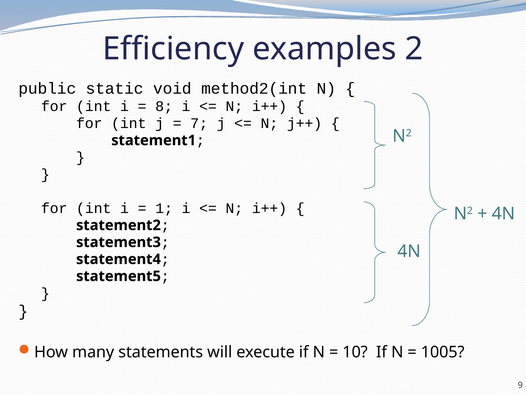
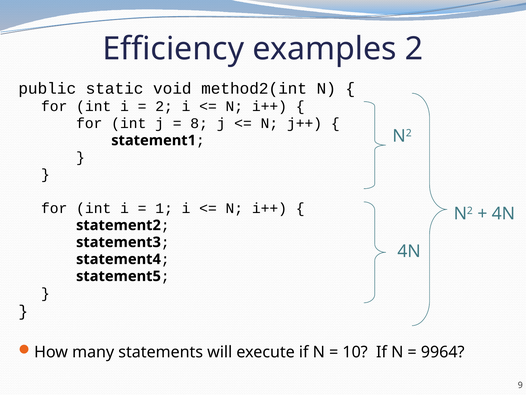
8: 8 -> 2 (164, 106)
7: 7 -> 8 (199, 123)
1005: 1005 -> 9964 (443, 352)
